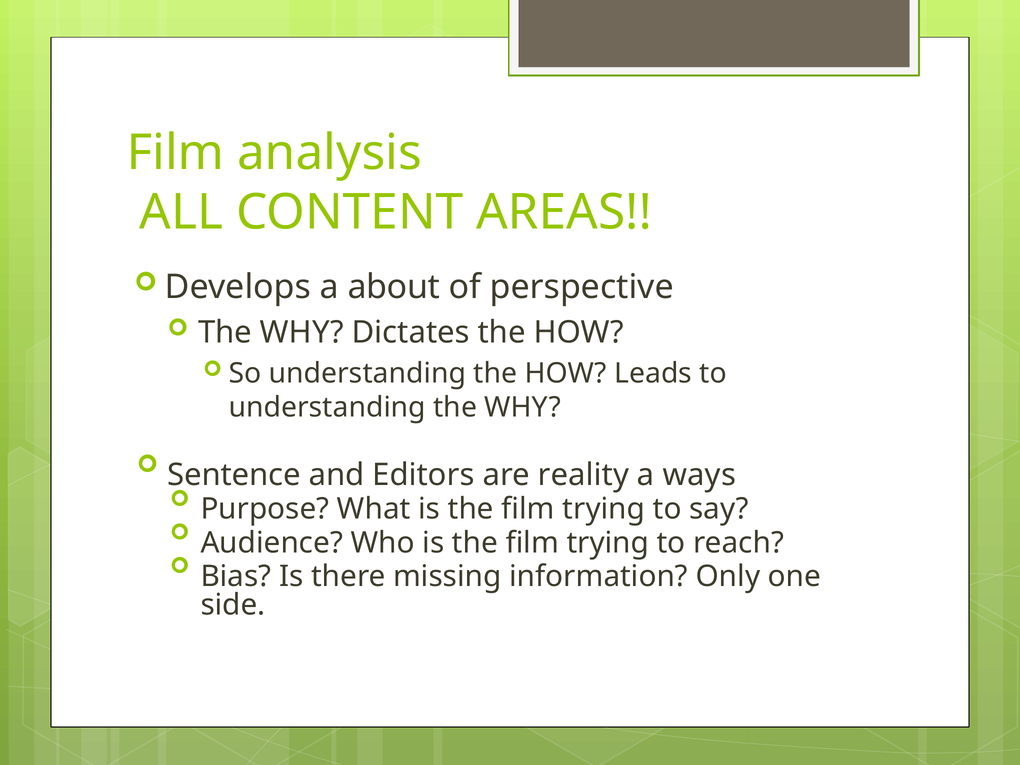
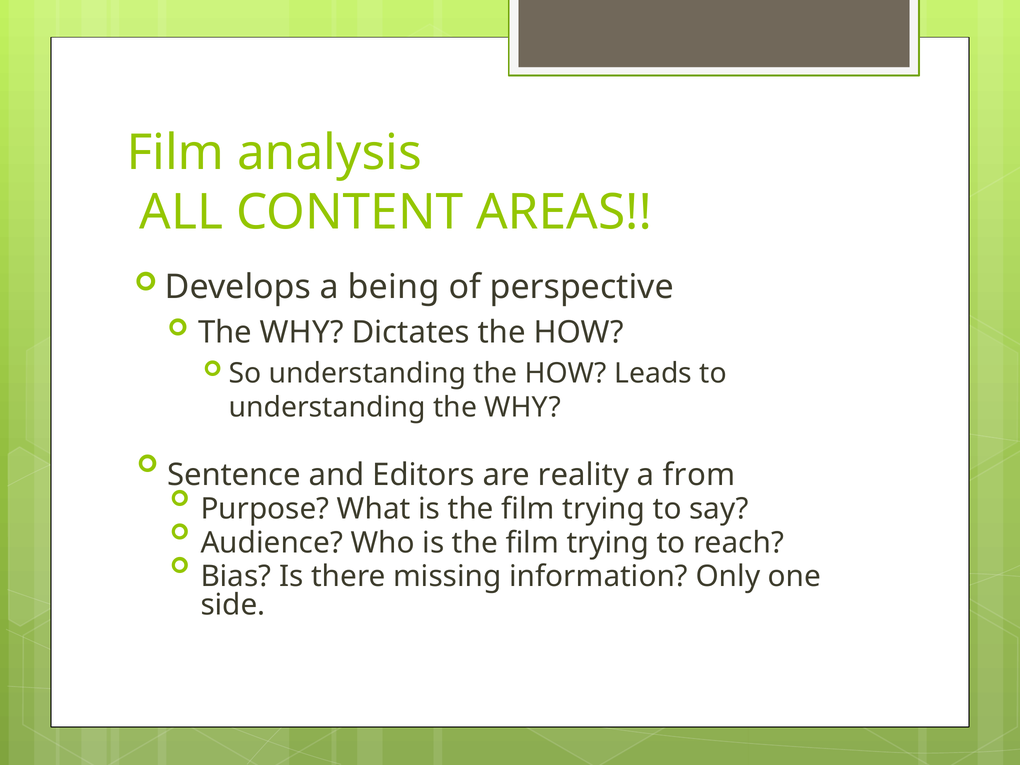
about: about -> being (394, 287)
ways: ways -> from (699, 475)
